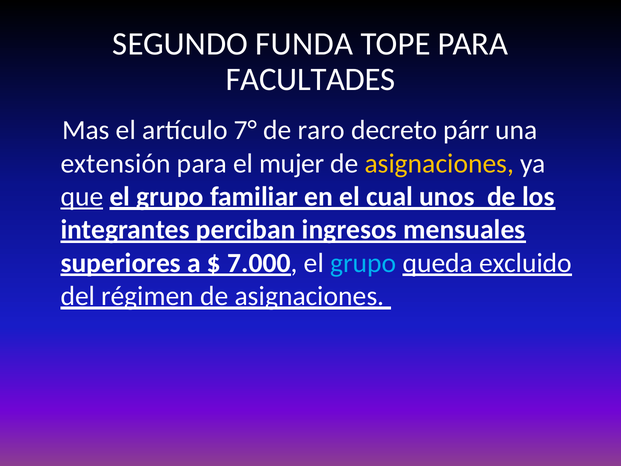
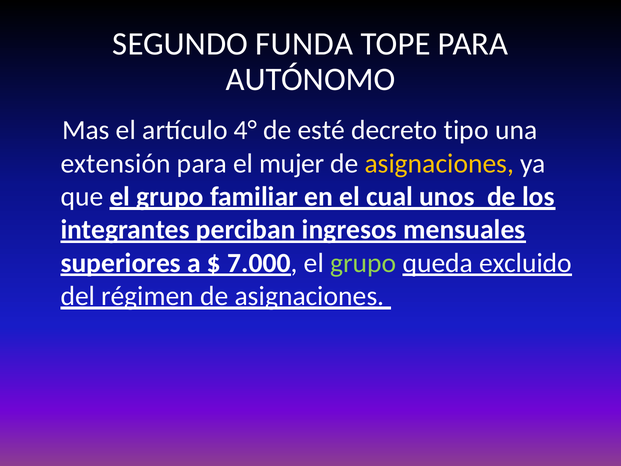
FACULTADES: FACULTADES -> AUTÓNOMO (310, 79)
7°: 7° -> 4° (245, 130)
raro: raro -> esté (321, 130)
párr: párr -> tipo (466, 130)
que underline: present -> none (82, 197)
grupo colour: light blue -> light green (363, 263)
